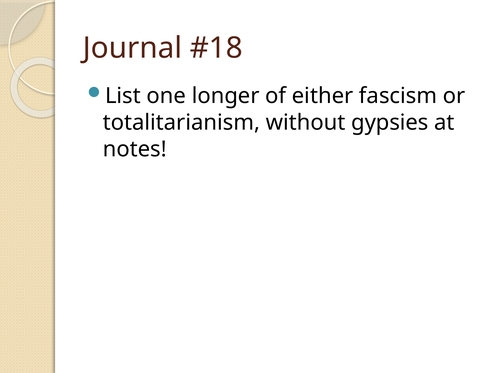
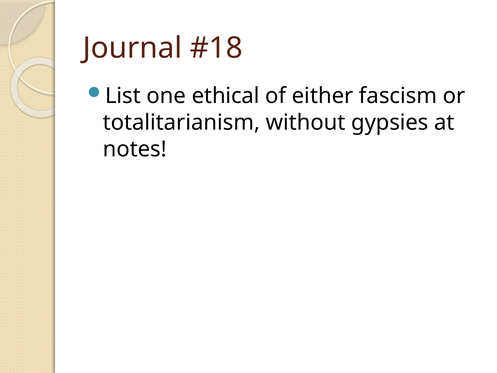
longer: longer -> ethical (226, 96)
